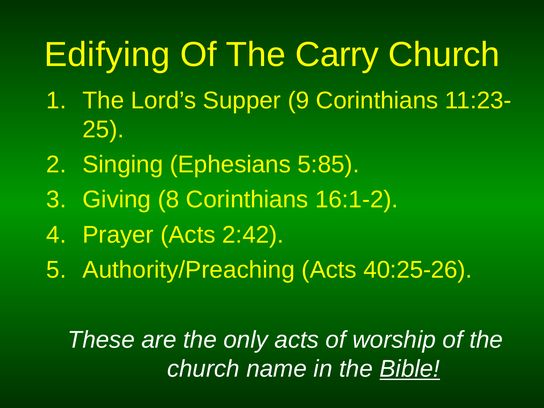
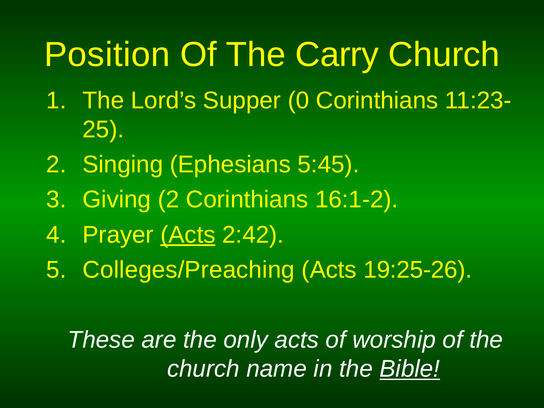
Edifying: Edifying -> Position (107, 55)
9: 9 -> 0 (298, 101)
5:85: 5:85 -> 5:45 (328, 165)
Giving 8: 8 -> 2 (168, 200)
Acts underline: none -> present (188, 235)
Authority/Preaching: Authority/Preaching -> Colleges/Preaching (189, 270)
40:25-26: 40:25-26 -> 19:25-26 (418, 270)
